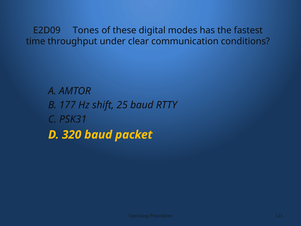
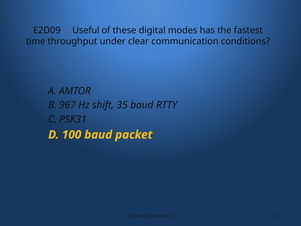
Tones: Tones -> Useful (86, 30)
177: 177 -> 967 (67, 105)
25: 25 -> 35 (122, 105)
320: 320 -> 100 (72, 135)
